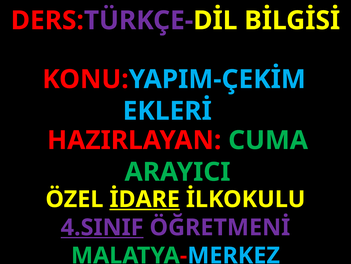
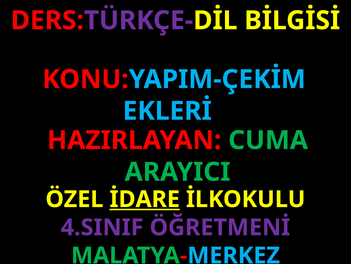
4.SINIF underline: present -> none (102, 227)
